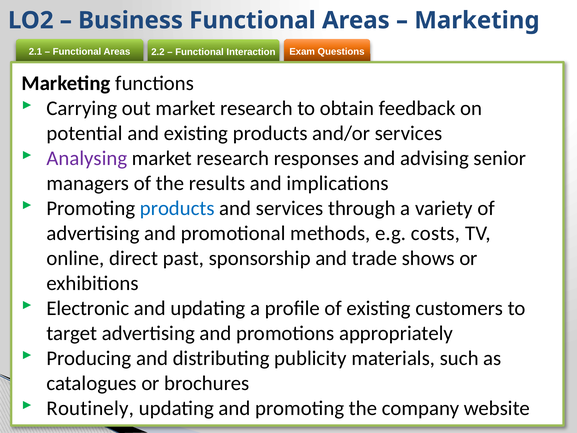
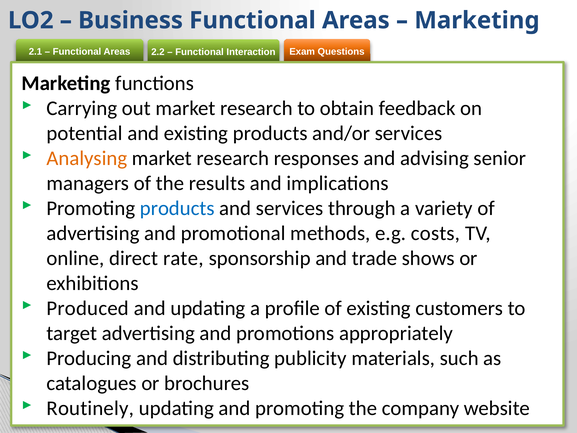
Analysing colour: purple -> orange (87, 158)
past: past -> rate (183, 258)
Electronic: Electronic -> Produced (88, 308)
